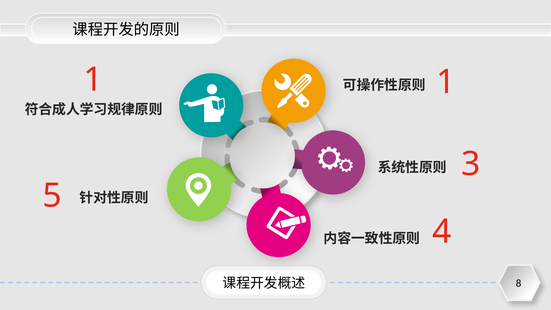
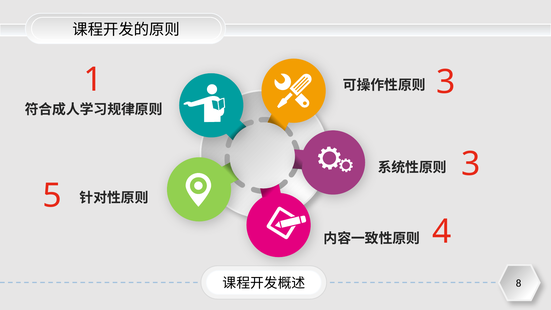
1 1: 1 -> 3 (446, 82)
